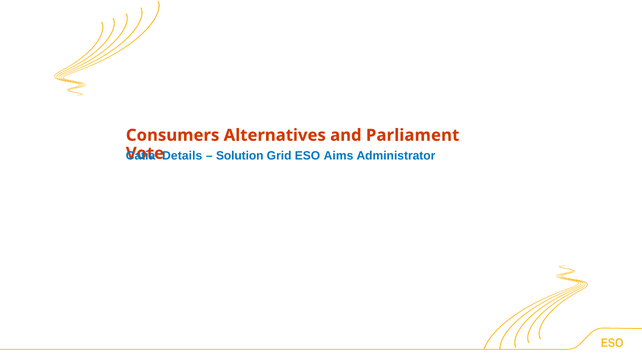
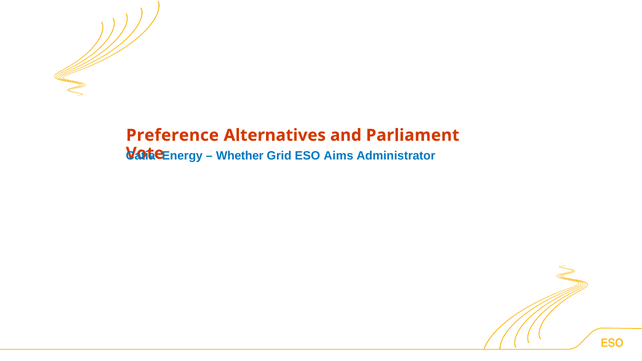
Consumers: Consumers -> Preference (173, 135)
Details: Details -> Energy (182, 156)
Solution: Solution -> Whether (240, 156)
